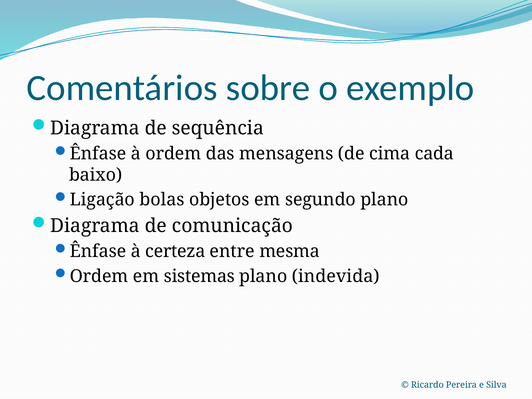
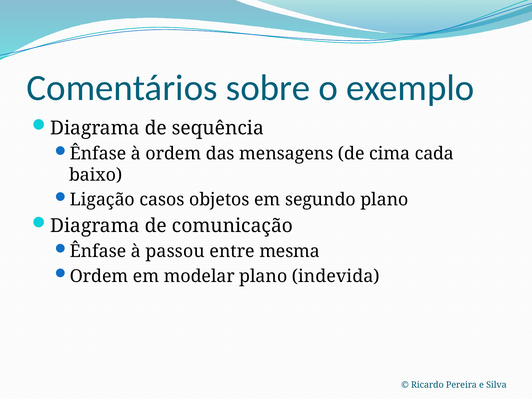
bolas: bolas -> casos (162, 200)
certeza: certeza -> passou (175, 251)
sistemas: sistemas -> modelar (199, 276)
